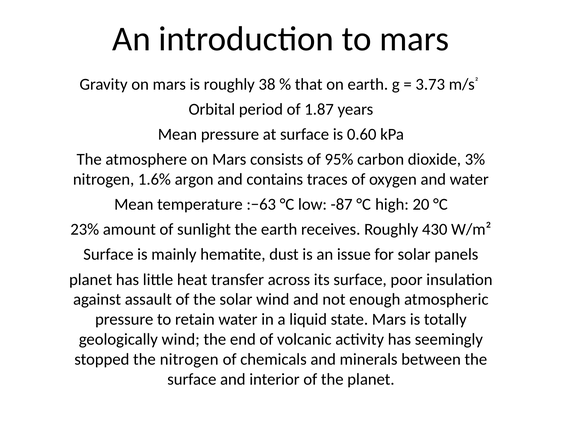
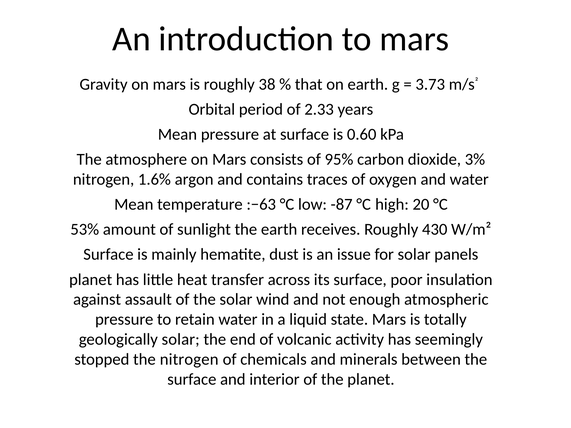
1.87: 1.87 -> 2.33 (319, 109)
23%: 23% -> 53% (85, 230)
geologically wind: wind -> solar (181, 340)
